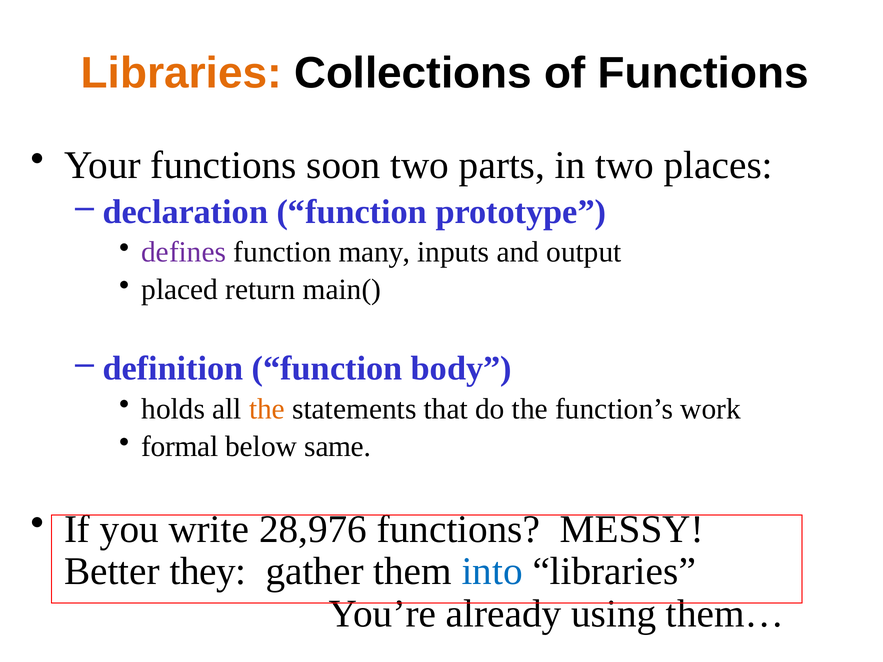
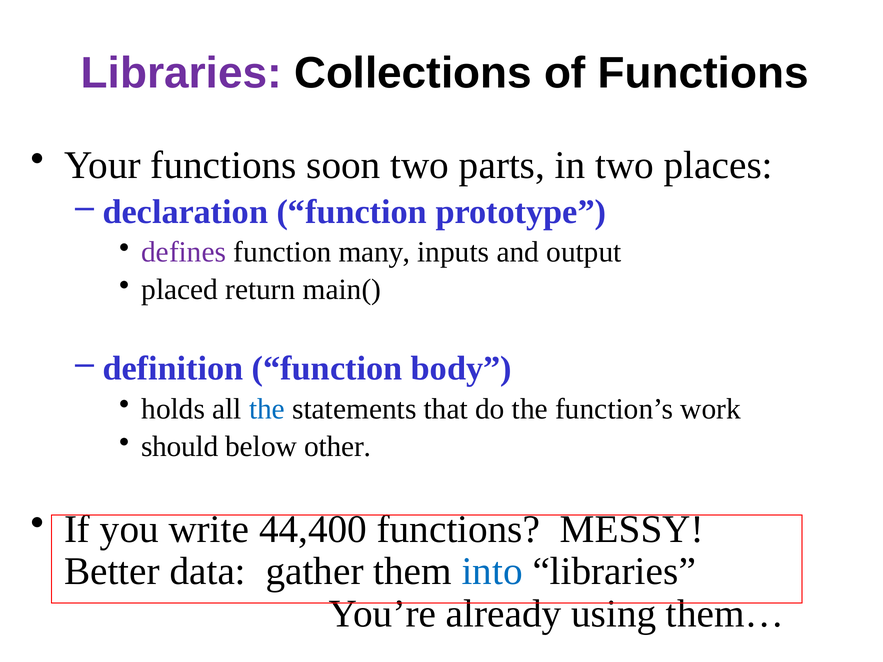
Libraries colour: orange -> purple (181, 73)
the colour: orange -> blue (267, 409)
formal: formal -> should (180, 447)
same: same -> other (338, 447)
28,976: 28,976 -> 44,400 (313, 529)
they: they -> data (208, 572)
